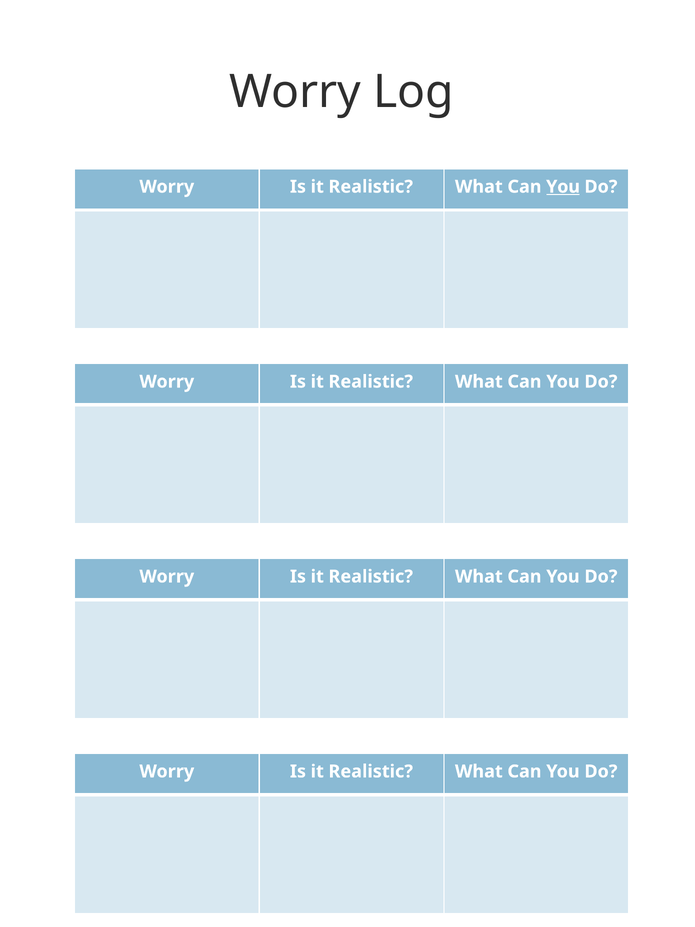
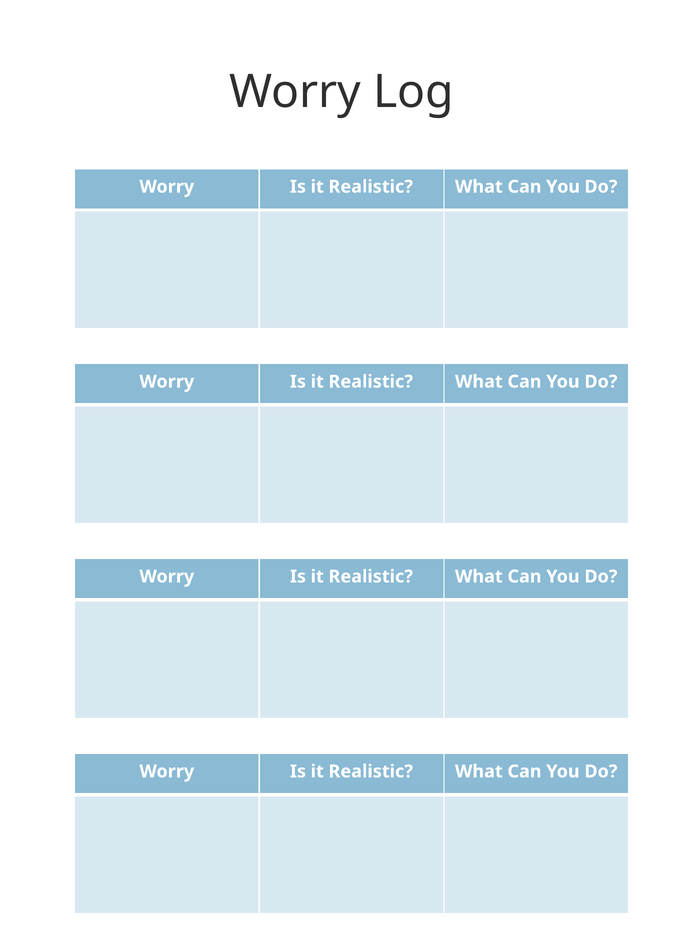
You underline: present -> none (563, 187)
